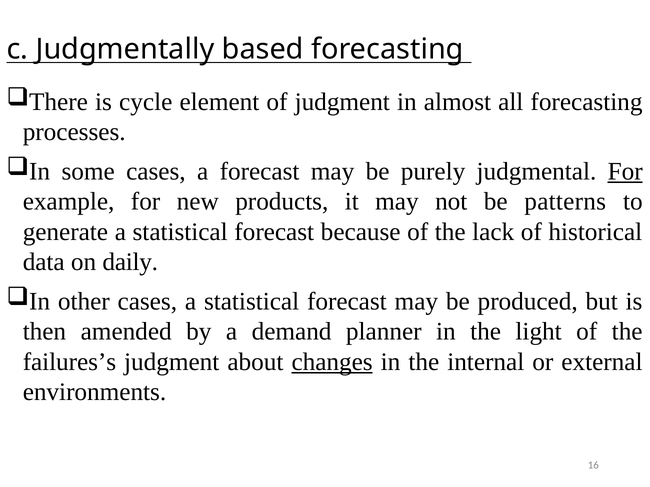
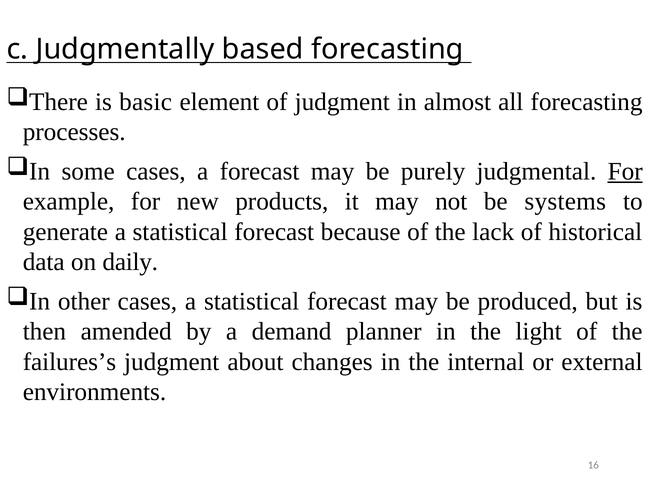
cycle: cycle -> basic (146, 102)
patterns: patterns -> systems (565, 202)
changes underline: present -> none (332, 362)
